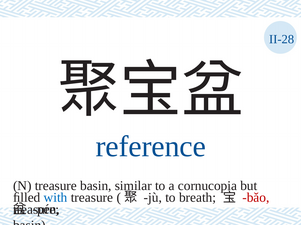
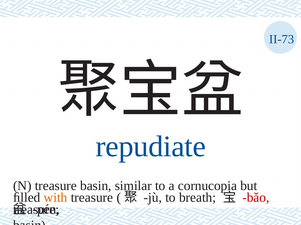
II-28: II-28 -> II-73 (282, 39)
reference: reference -> repudiate (151, 147)
with colour: blue -> orange (56, 198)
